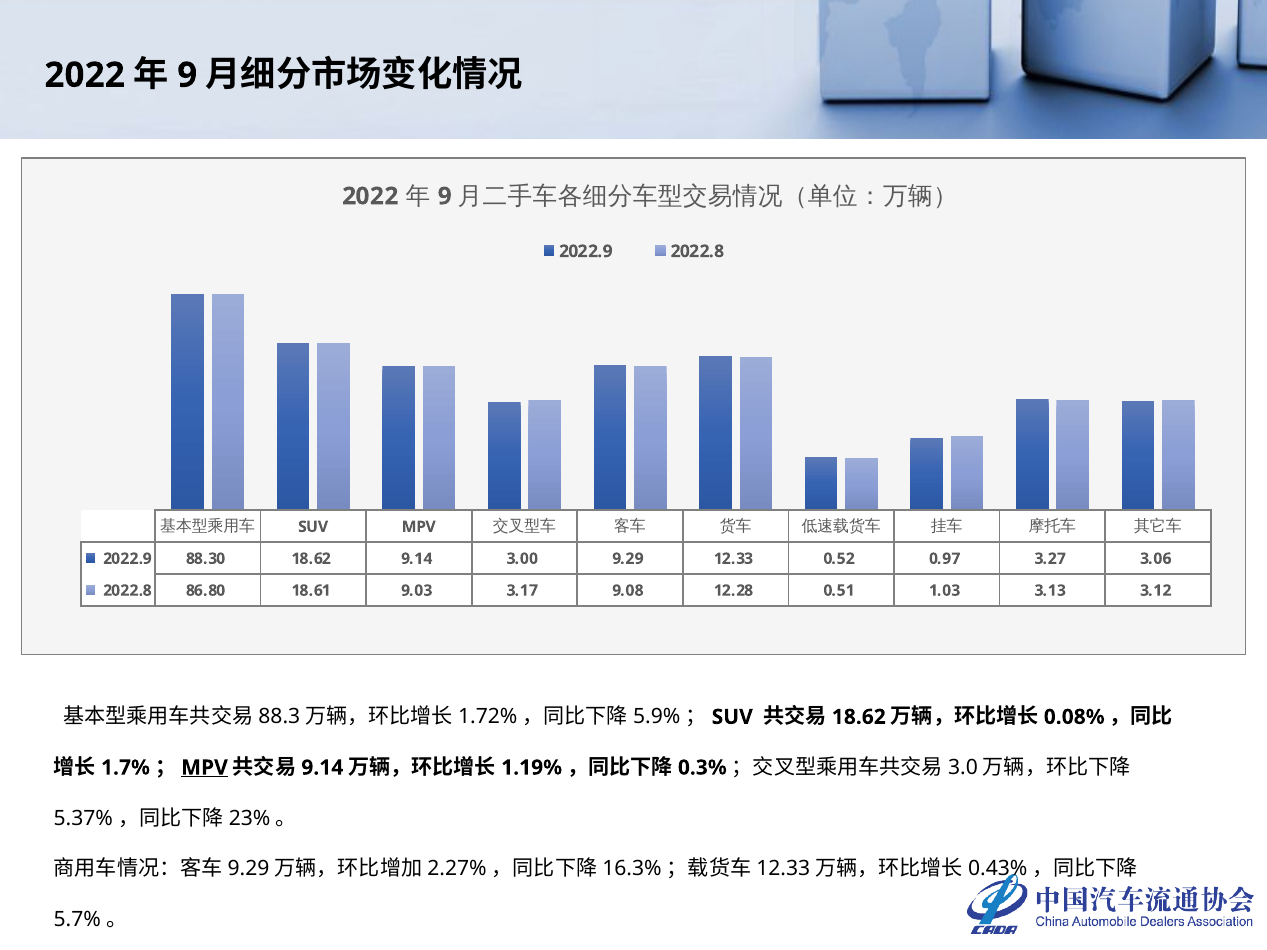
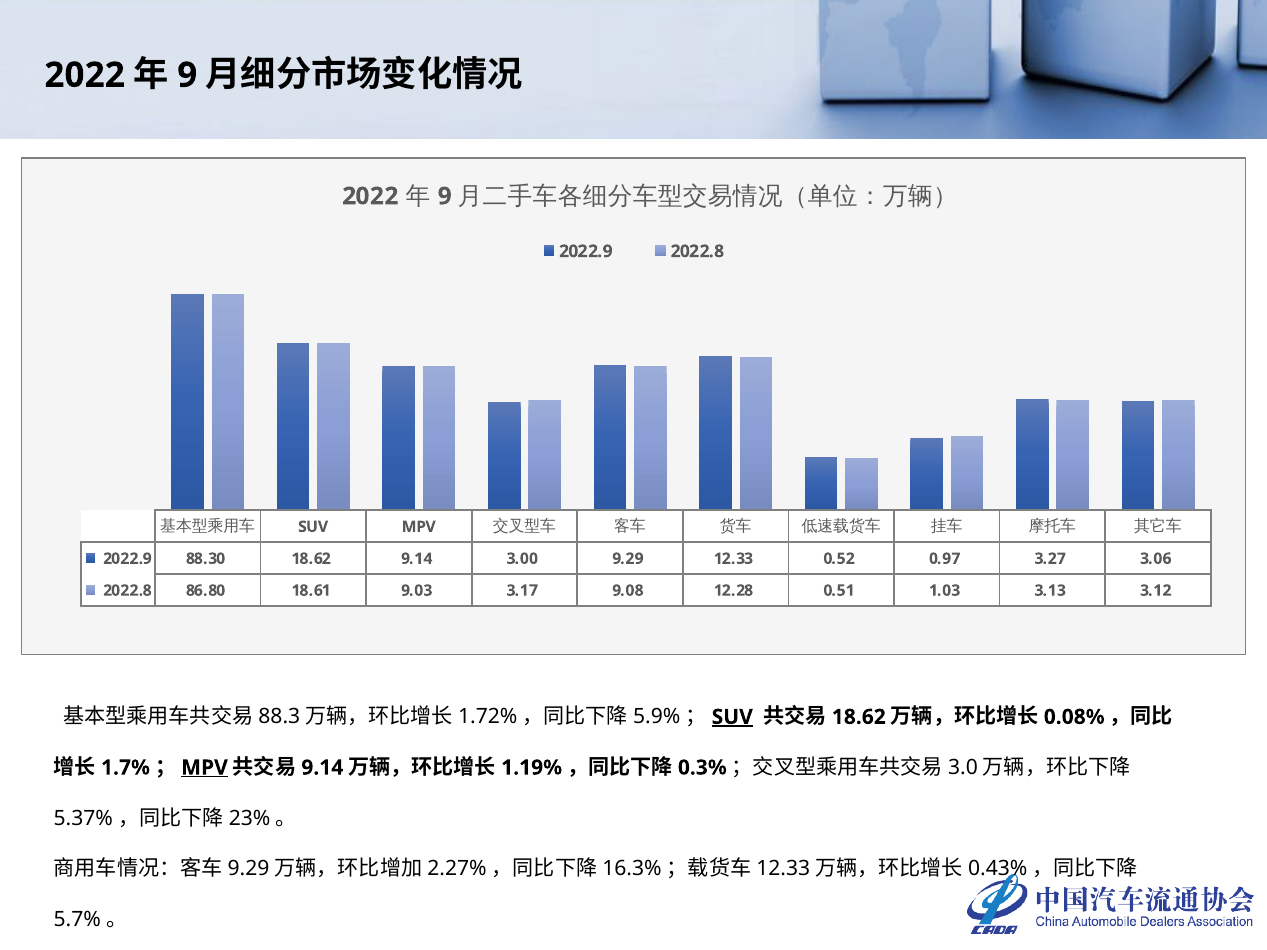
SUV underline: none -> present (732, 717)
